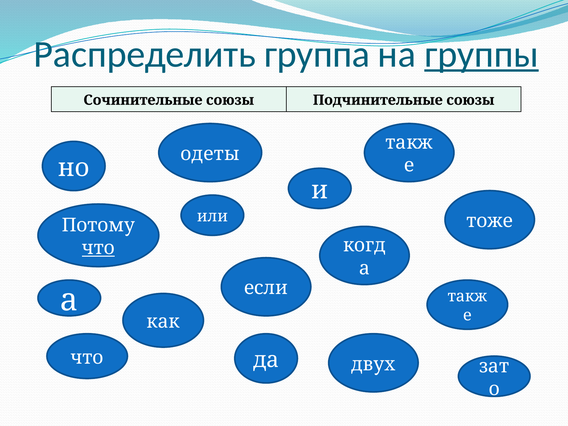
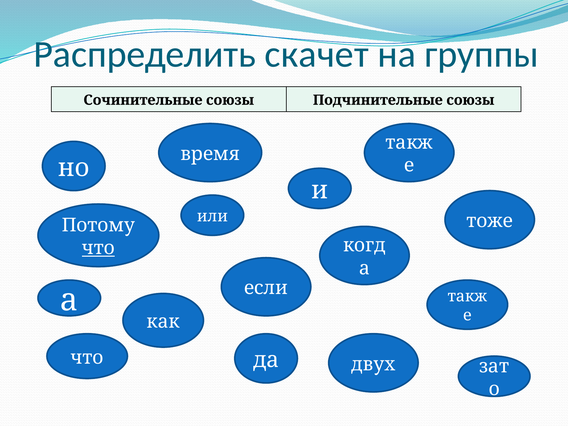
группа: группа -> скачет (317, 54)
группы underline: present -> none (482, 54)
одеты: одеты -> время (210, 154)
